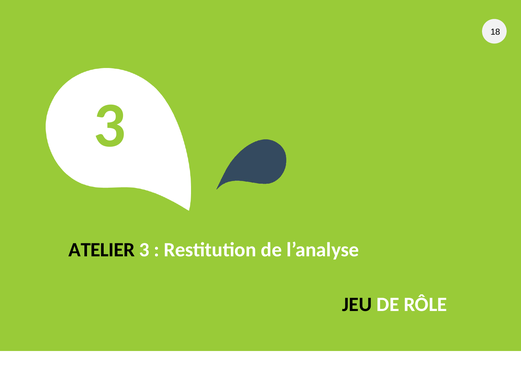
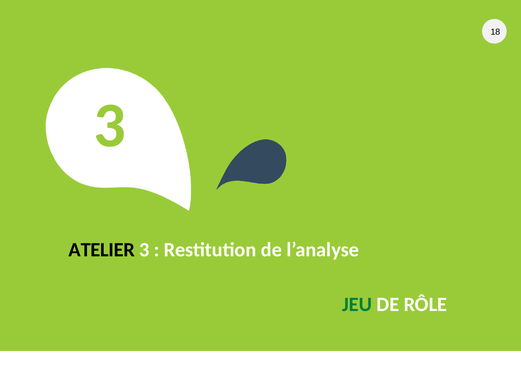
JEU colour: black -> green (357, 304)
